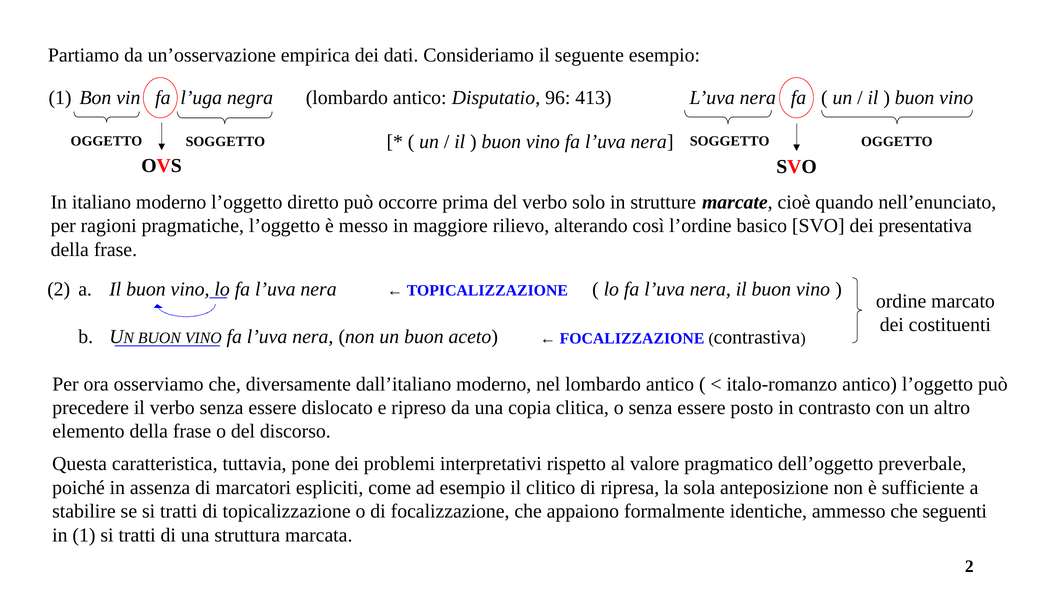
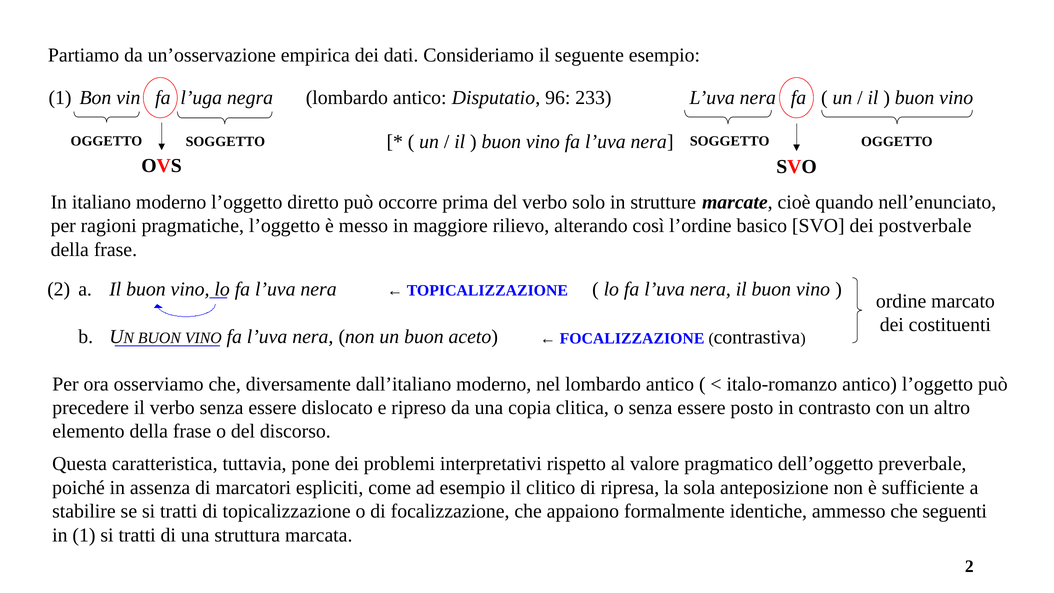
413: 413 -> 233 (593, 98)
presentativa: presentativa -> postverbale (925, 226)
